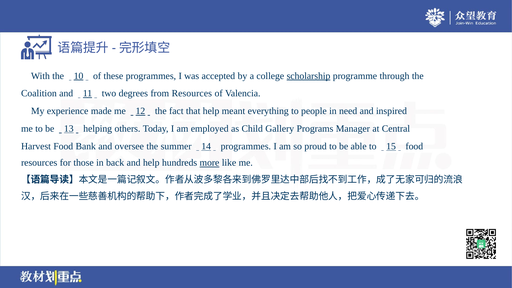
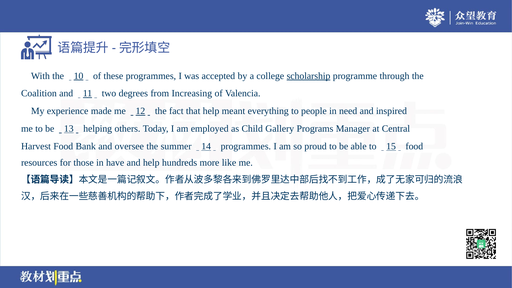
from Resources: Resources -> Increasing (192, 93)
back: back -> have (115, 163)
more underline: present -> none (209, 163)
